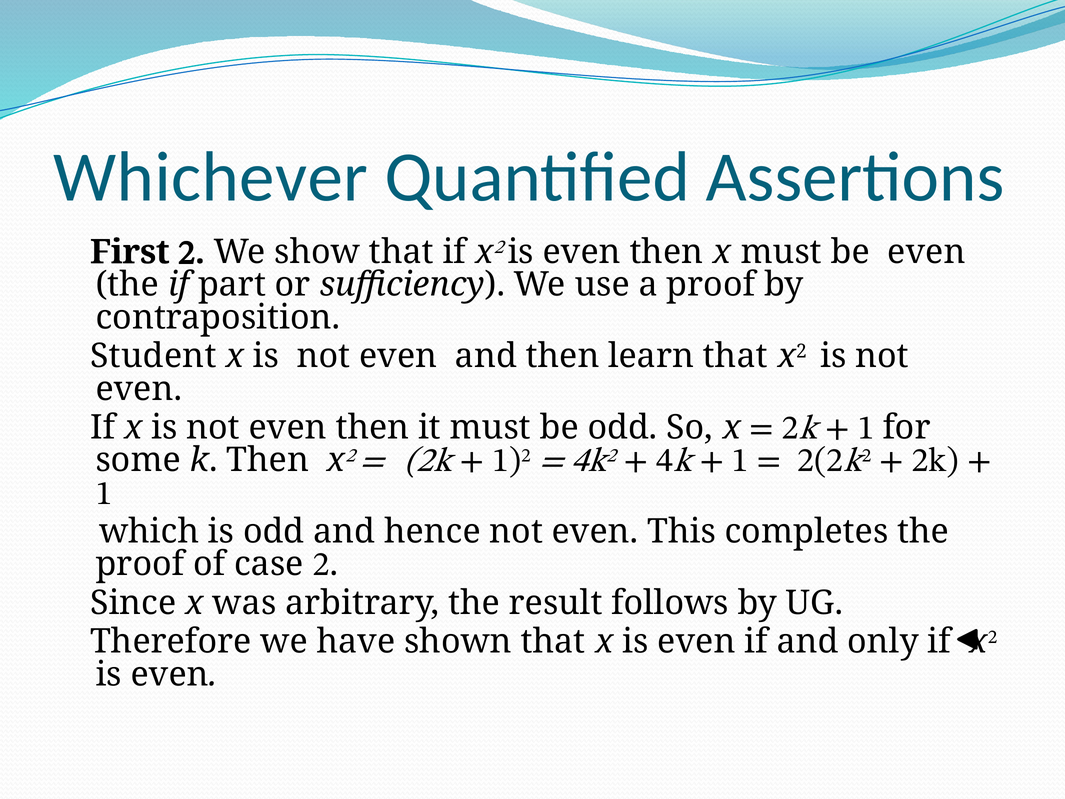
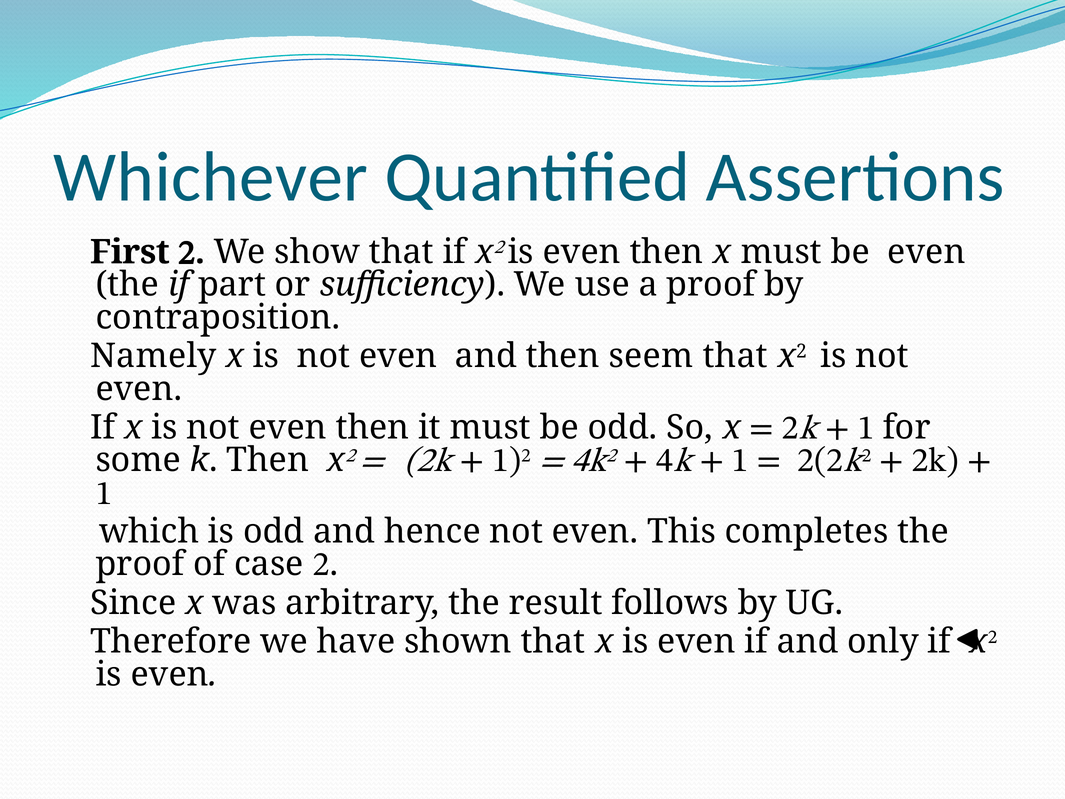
Student: Student -> Namely (153, 356)
learn: learn -> seem (651, 356)
